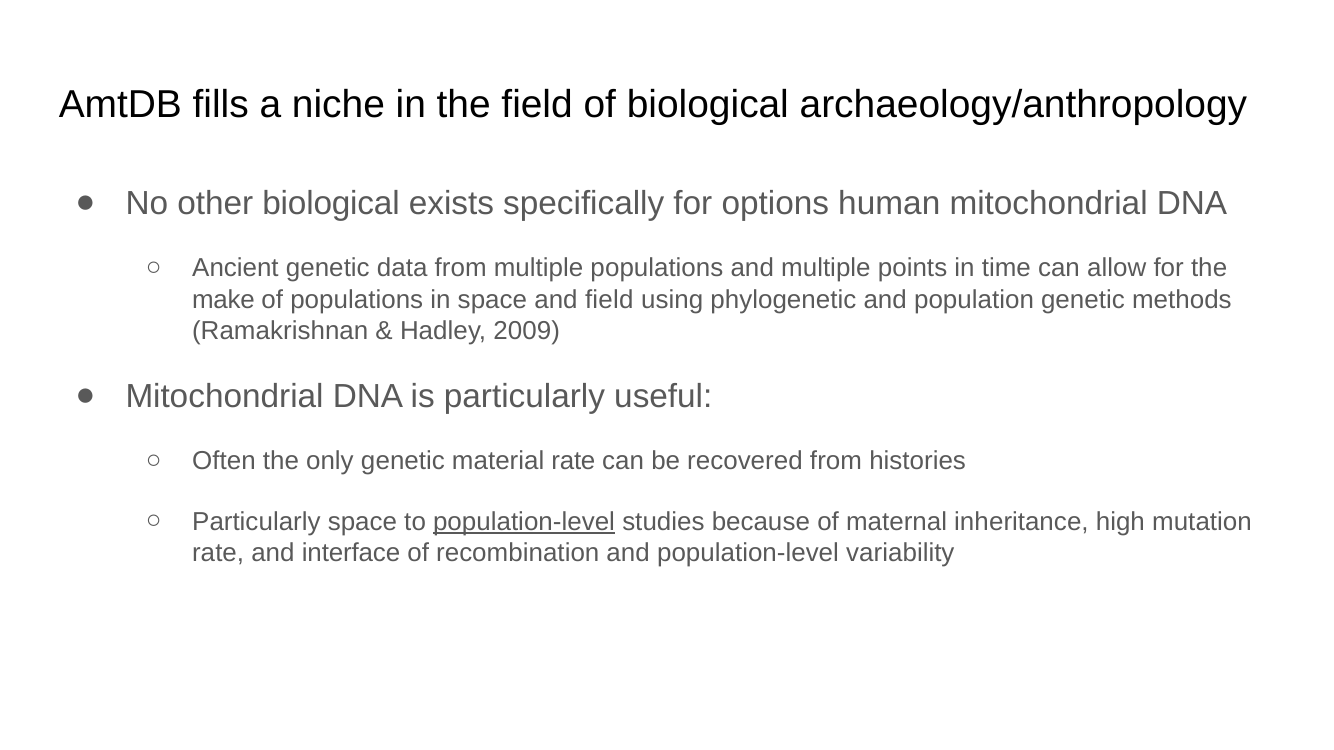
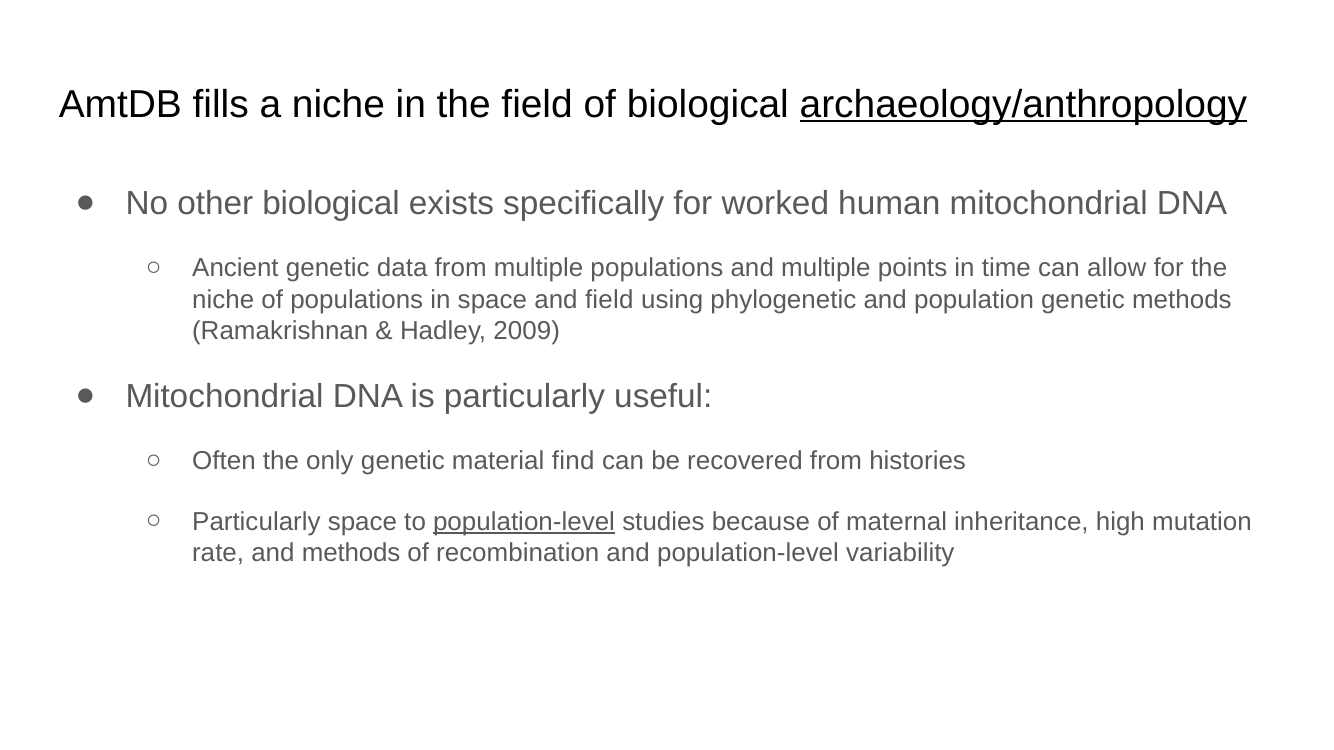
archaeology/anthropology underline: none -> present (1023, 104)
options: options -> worked (775, 204)
make: make -> niche (223, 300)
material rate: rate -> find (573, 461)
and interface: interface -> methods (351, 553)
